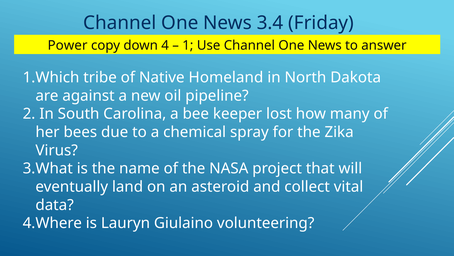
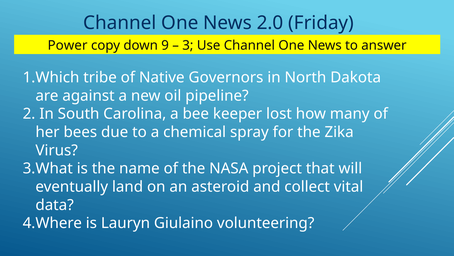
3.4: 3.4 -> 2.0 (270, 23)
4: 4 -> 9 (165, 45)
1: 1 -> 3 (188, 45)
Homeland: Homeland -> Governors (226, 77)
